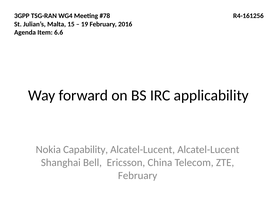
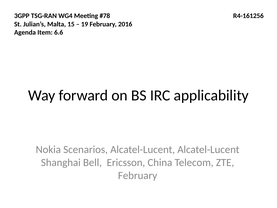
Capability: Capability -> Scenarios (86, 149)
